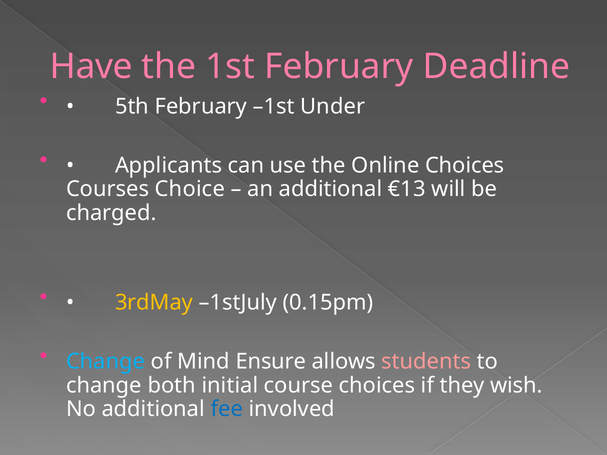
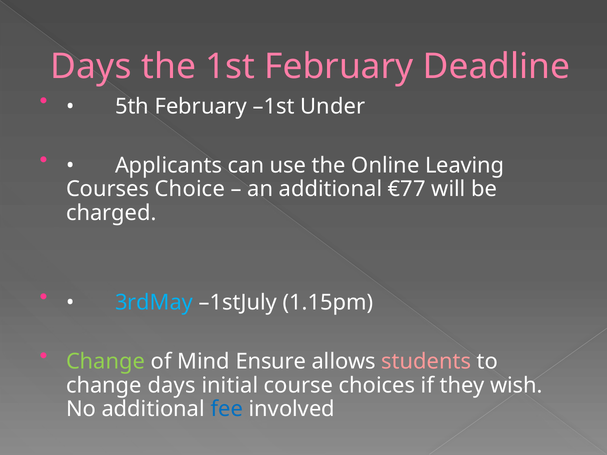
Have: Have -> Days (91, 67)
Online Choices: Choices -> Leaving (465, 166)
€13: €13 -> €77 (407, 189)
3rdMay colour: yellow -> light blue (154, 303)
0.15pm: 0.15pm -> 1.15pm (328, 303)
Change colour: light blue -> light green (106, 362)
change both: both -> days (172, 386)
